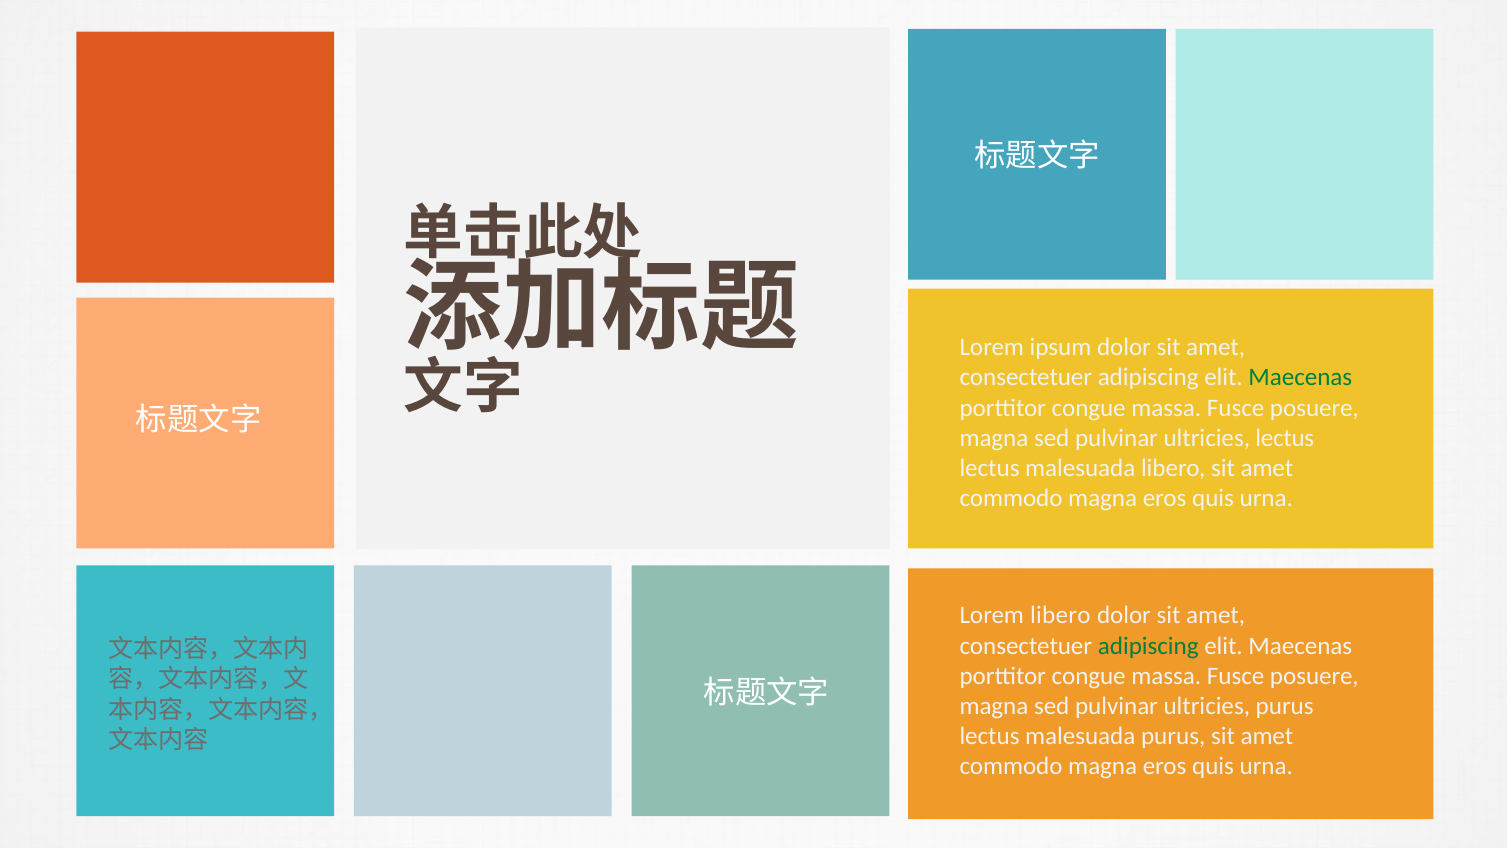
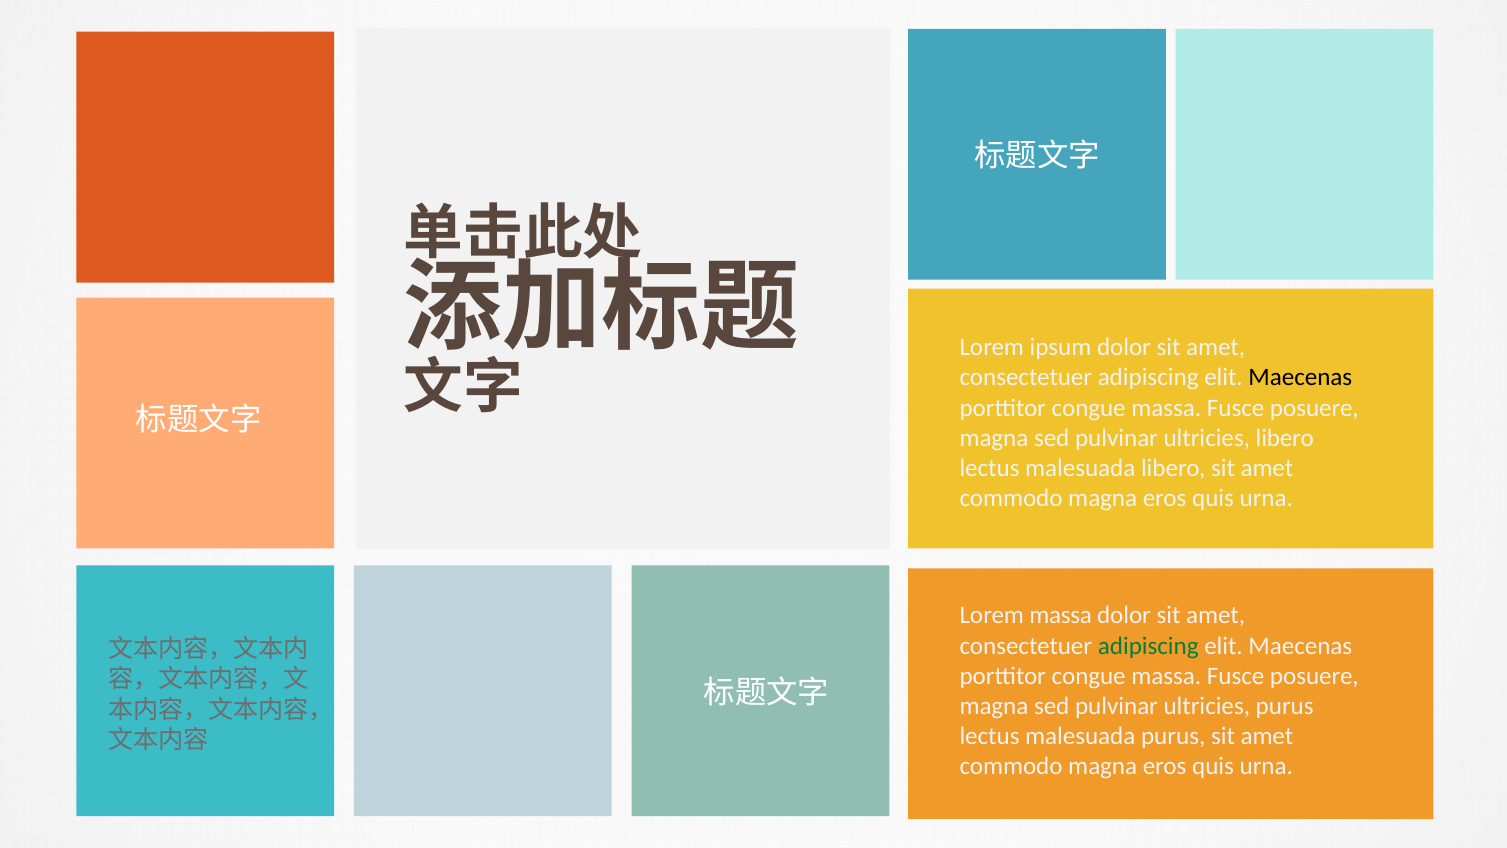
Maecenas colour: green -> black (1300, 378)
ultricies lectus: lectus -> libero (1285, 438)
Lorem libero: libero -> massa (1061, 615)
